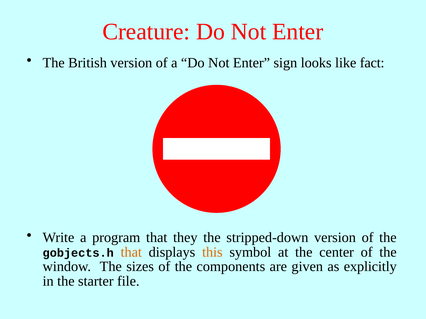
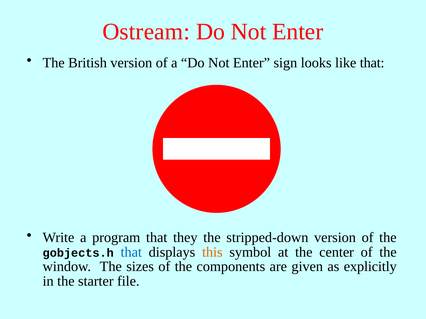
Creature: Creature -> Ostream (146, 32)
like fact: fact -> that (372, 63)
that colour: orange -> blue (131, 252)
